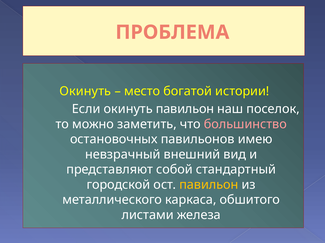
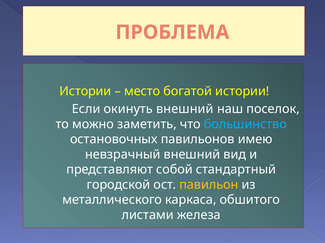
Окинуть: Окинуть -> Истории (85, 91)
окинуть павильон: павильон -> внешний (185, 109)
большинство colour: pink -> light blue (245, 124)
